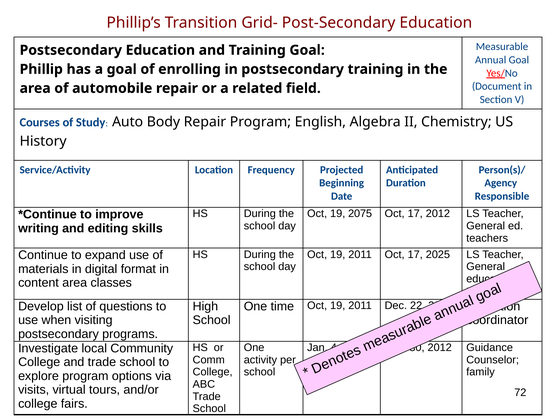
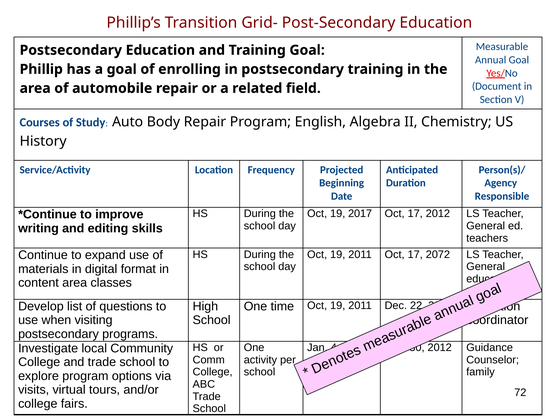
2075: 2075 -> 2017 (360, 214)
2025: 2025 -> 2072 (438, 254)
